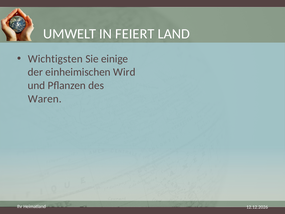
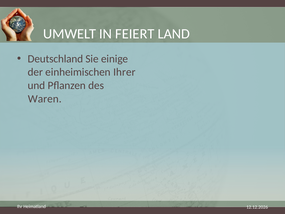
Wichtigsten: Wichtigsten -> Deutschland (55, 59)
Wird: Wird -> Ihrer (124, 72)
